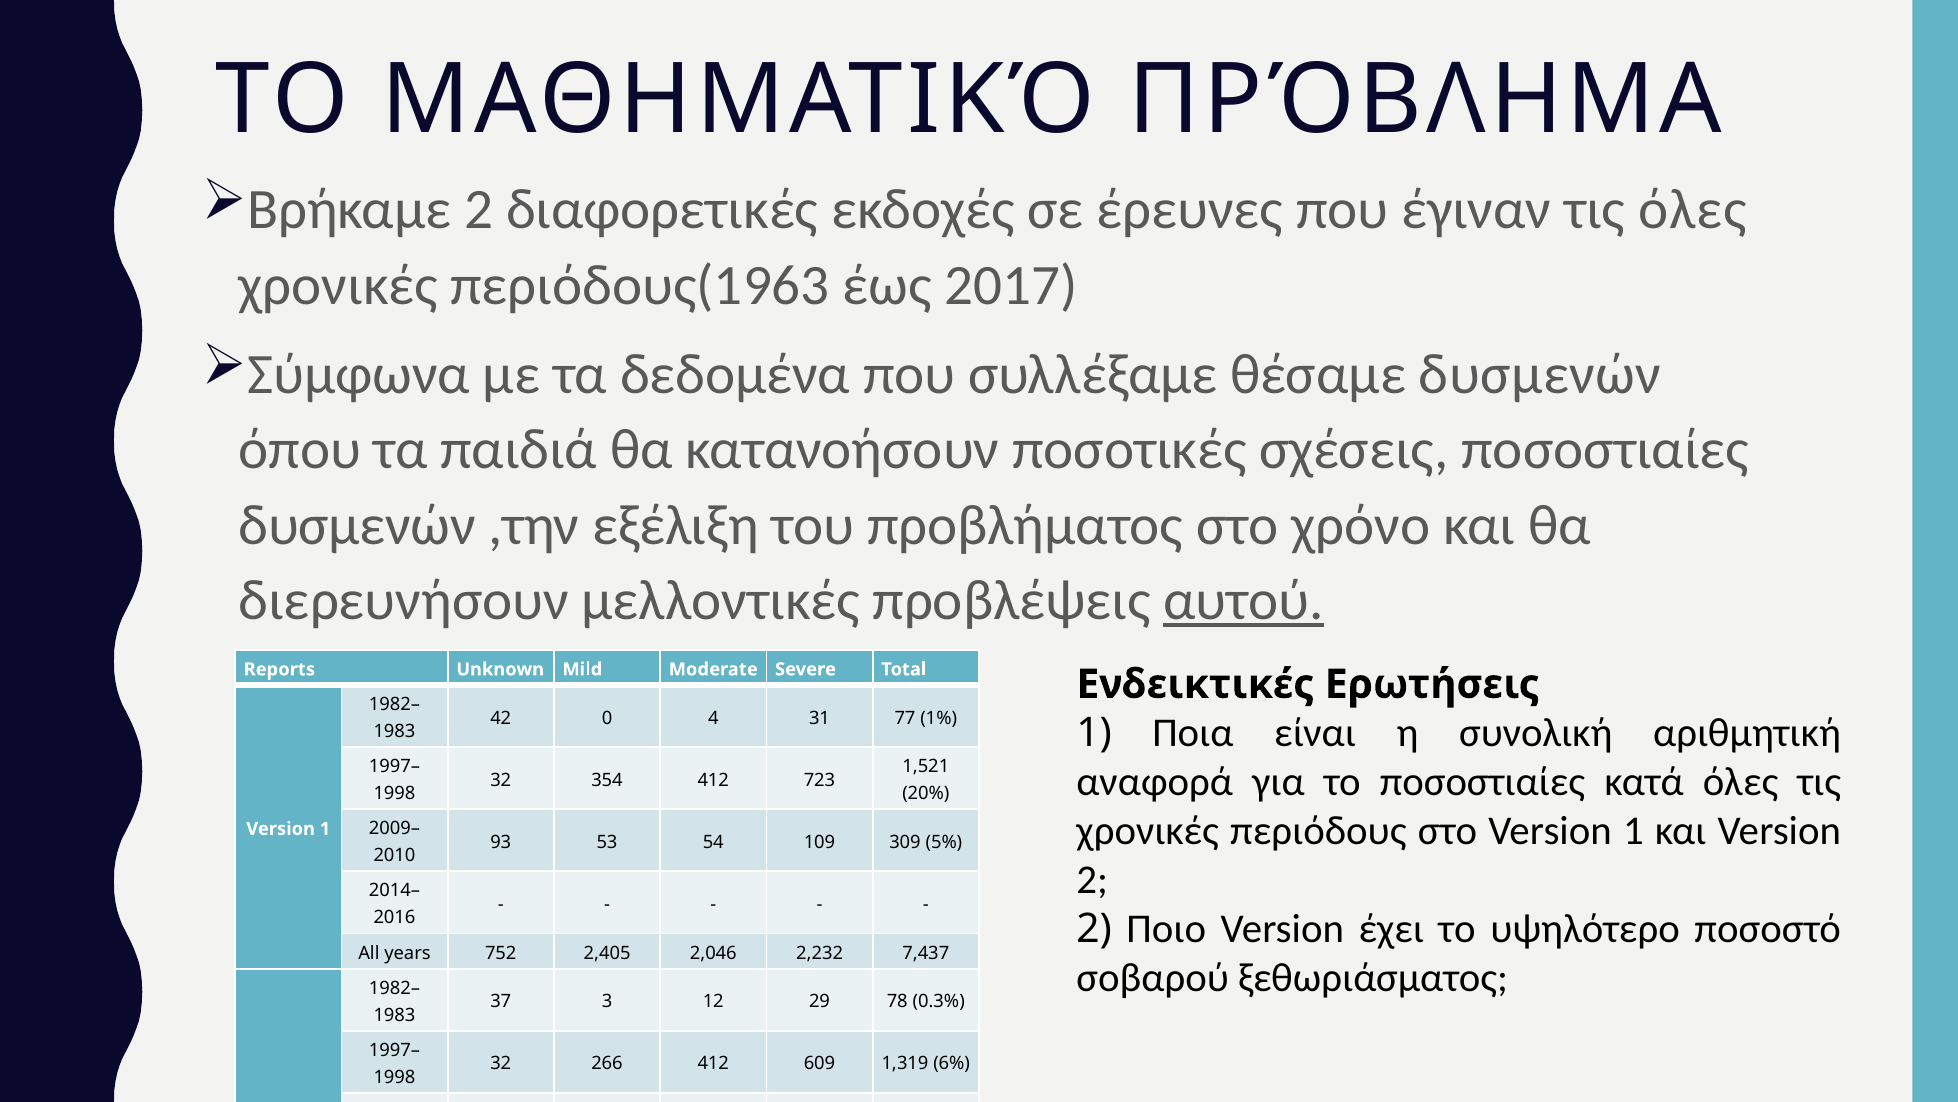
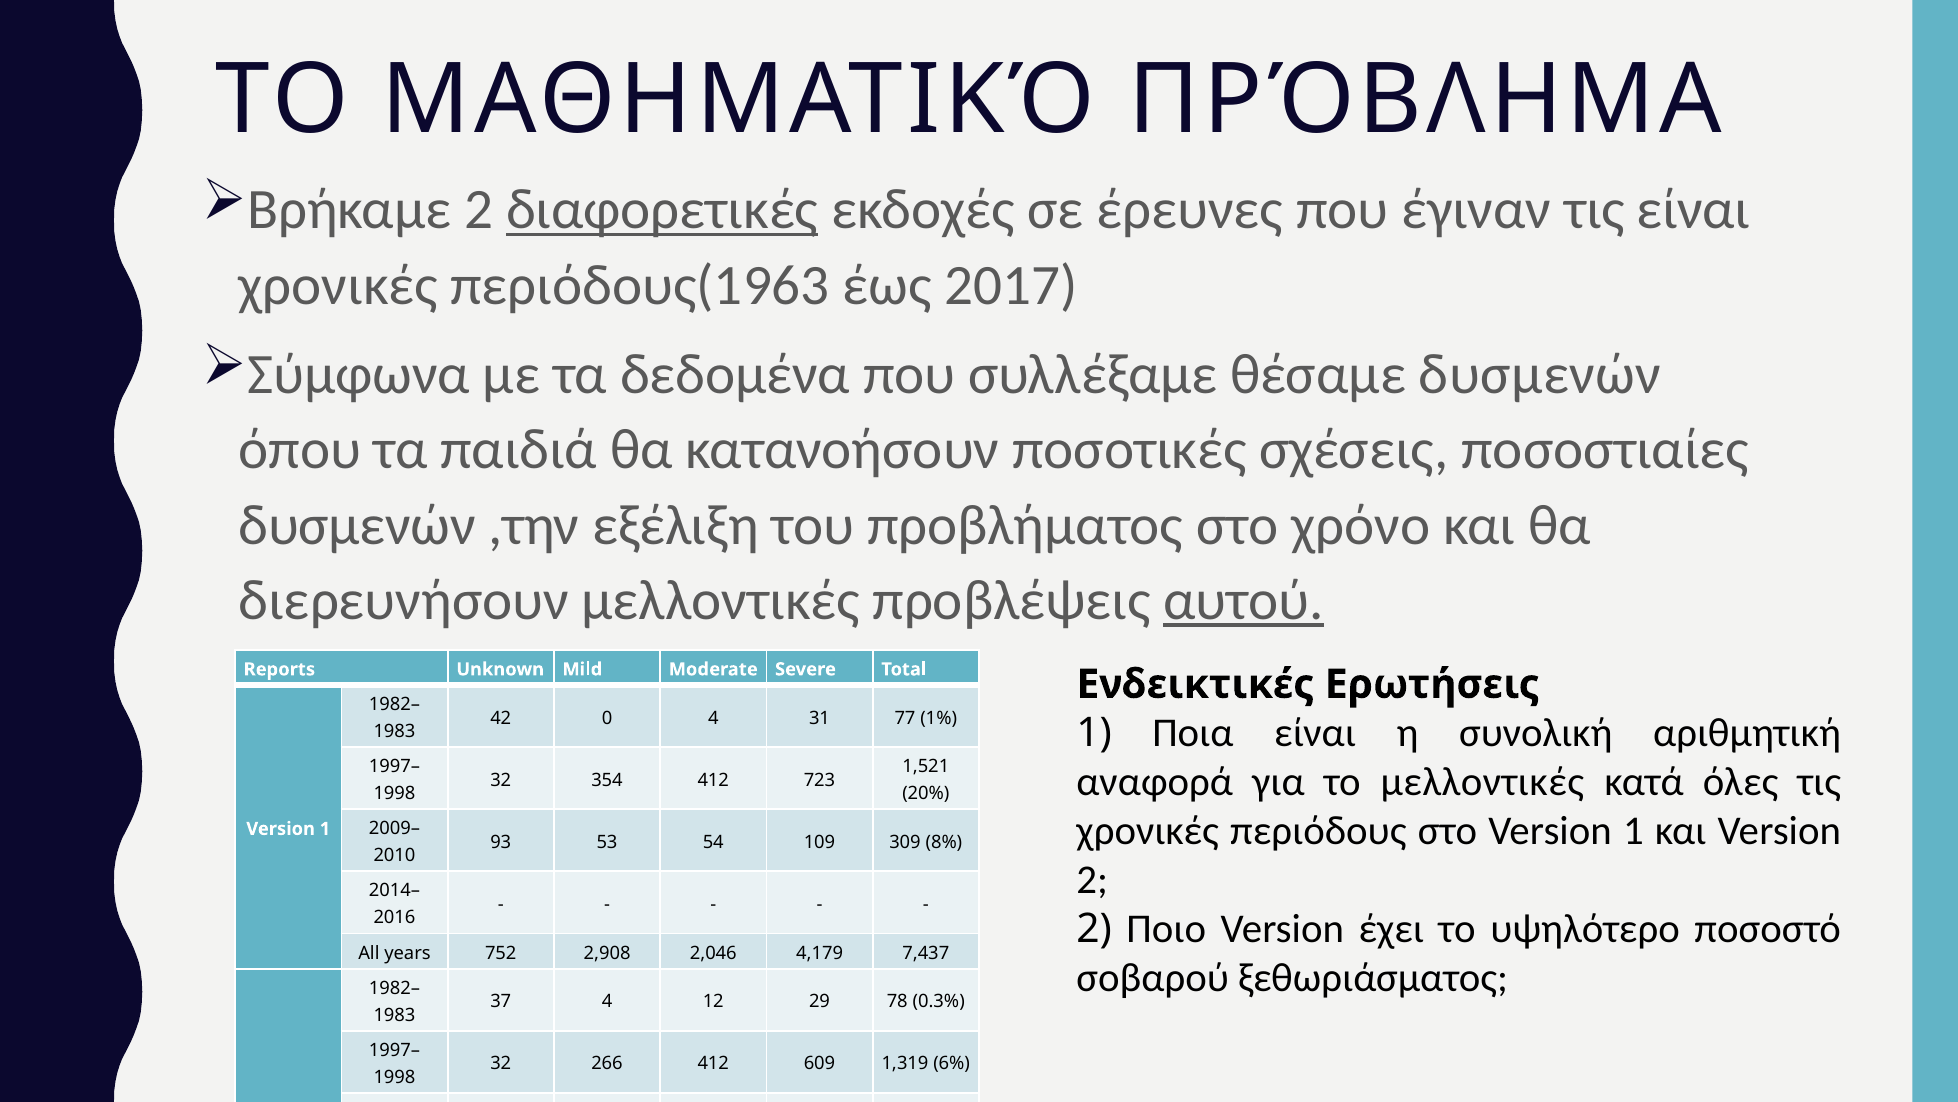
διαφορετικές underline: none -> present (662, 210)
τις όλες: όλες -> είναι (1693, 210)
το ποσοστιαίες: ποσοστιαίες -> μελλοντικές (1482, 782)
5%: 5% -> 8% (944, 842)
2,405: 2,405 -> 2,908 (607, 952)
2,232: 2,232 -> 4,179 (820, 952)
37 3: 3 -> 4 (607, 1001)
